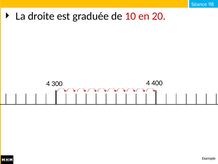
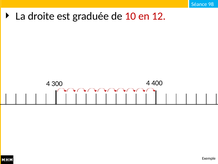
20: 20 -> 12 (159, 16)
